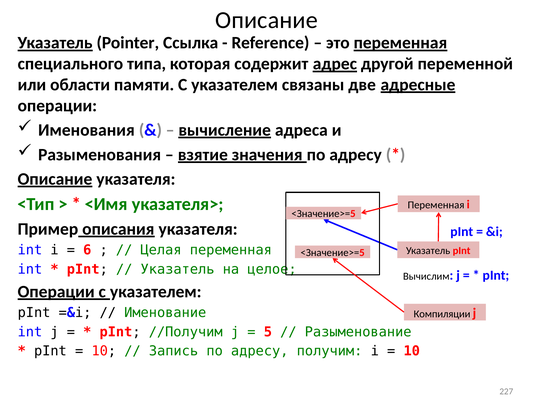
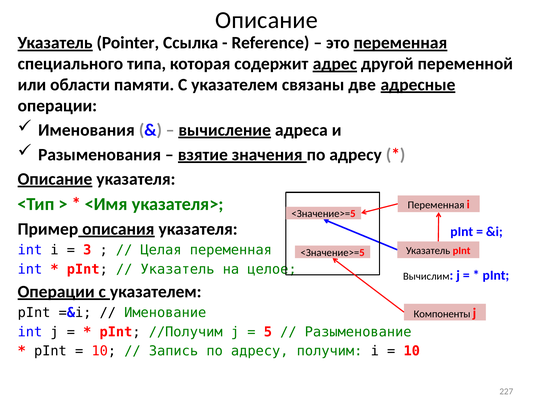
6: 6 -> 3 (87, 250)
Компиляции: Компиляции -> Компоненты (442, 314)
